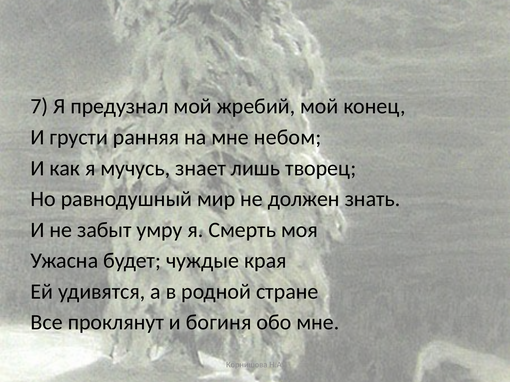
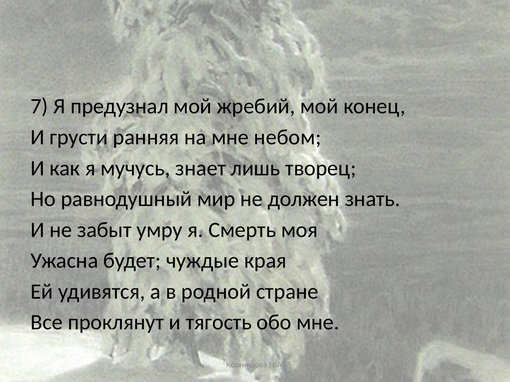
богиня: богиня -> тягость (219, 323)
